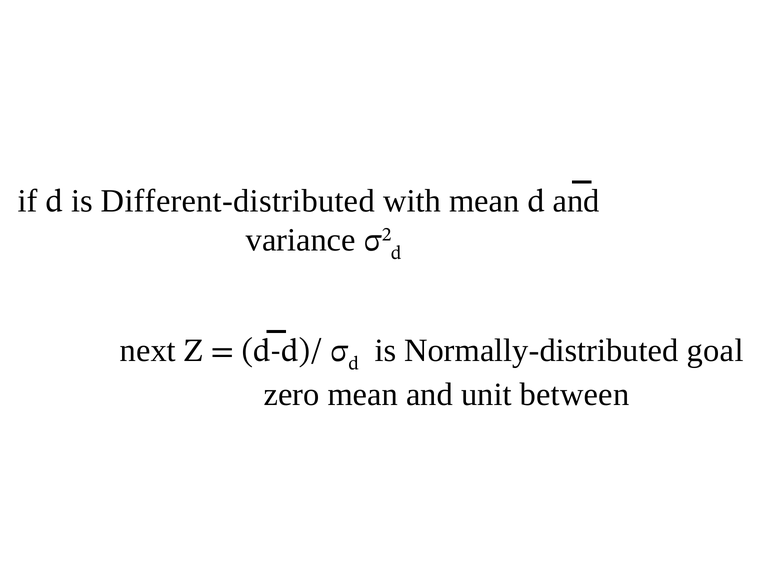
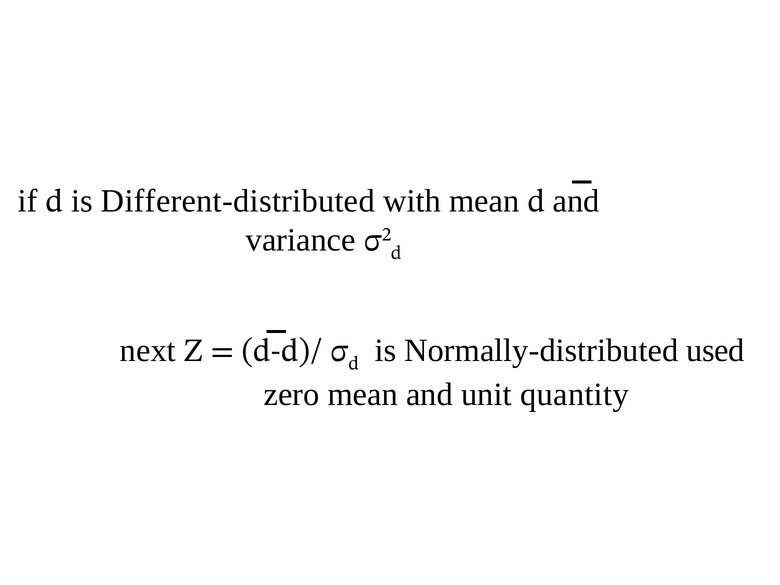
goal: goal -> used (715, 351)
between: between -> quantity (574, 395)
